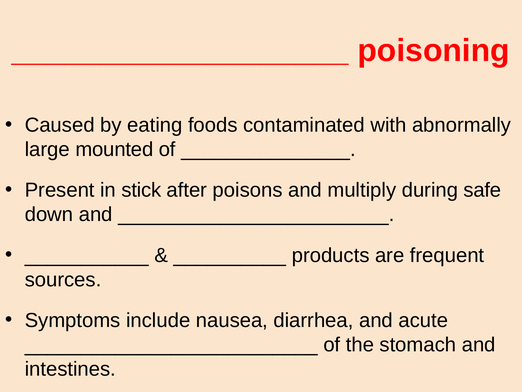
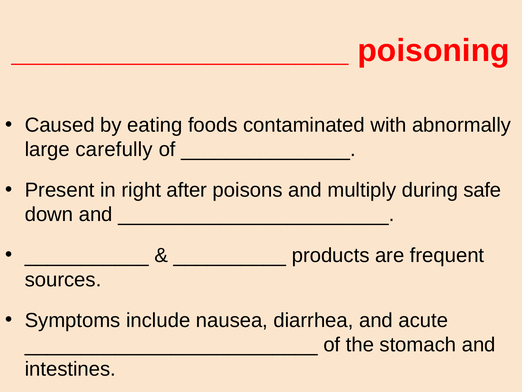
mounted: mounted -> carefully (114, 149)
stick: stick -> right (141, 190)
